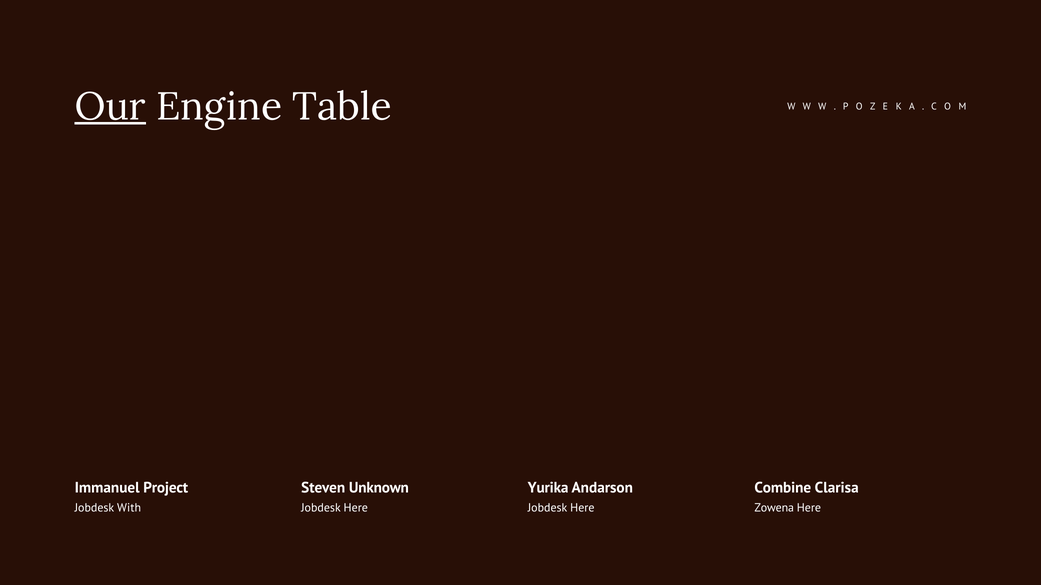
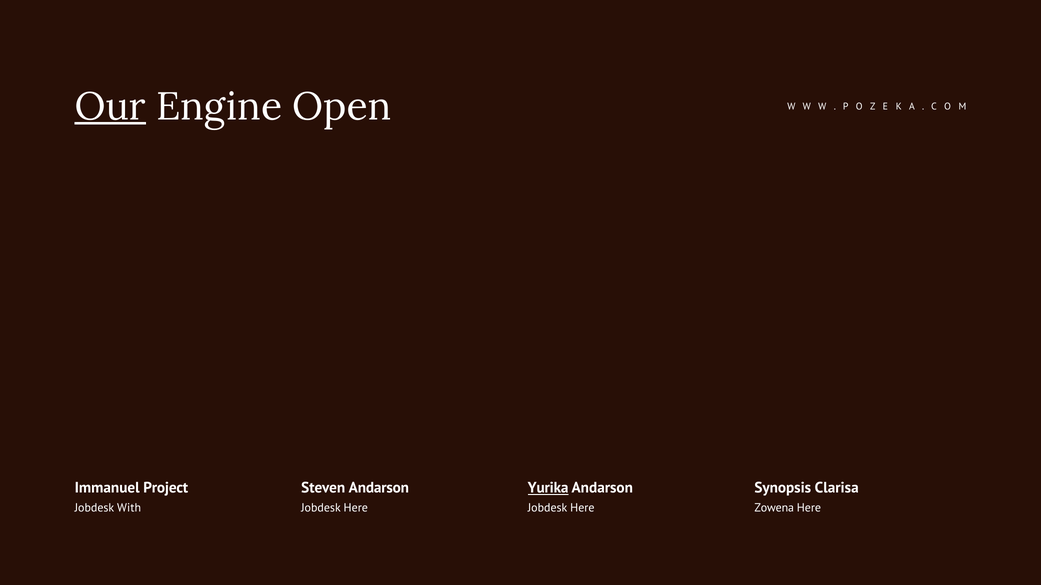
Table: Table -> Open (342, 107)
Steven Unknown: Unknown -> Andarson (379, 488)
Yurika underline: none -> present (548, 488)
Combine: Combine -> Synopsis (783, 488)
